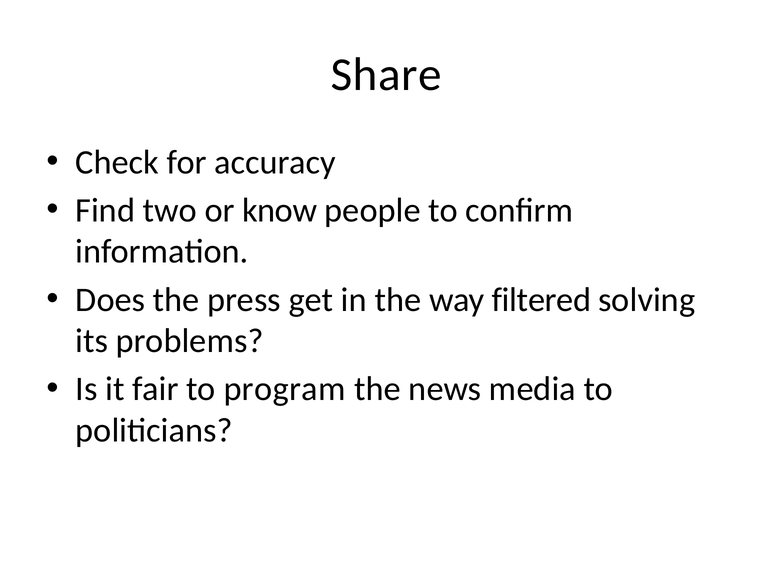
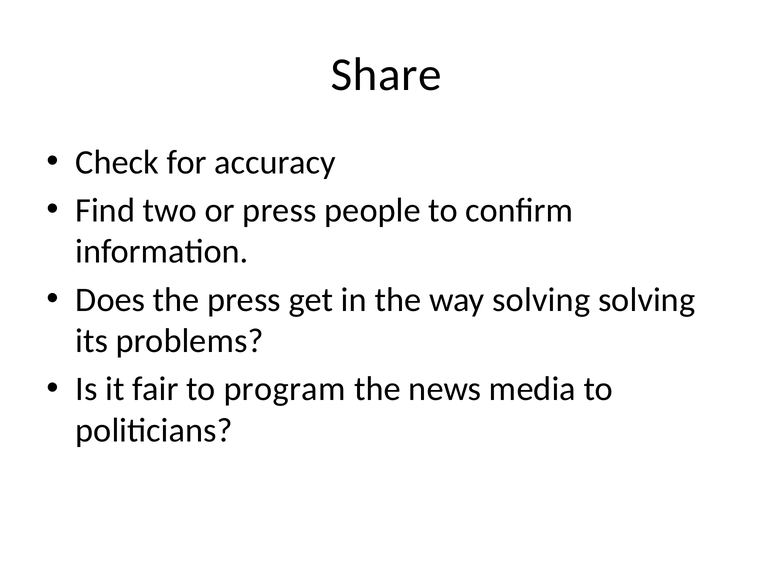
or know: know -> press (279, 210)
way filtered: filtered -> solving (541, 300)
